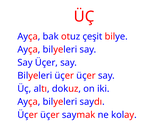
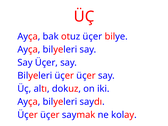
otuz çeşit: çeşit -> üçer (92, 36)
